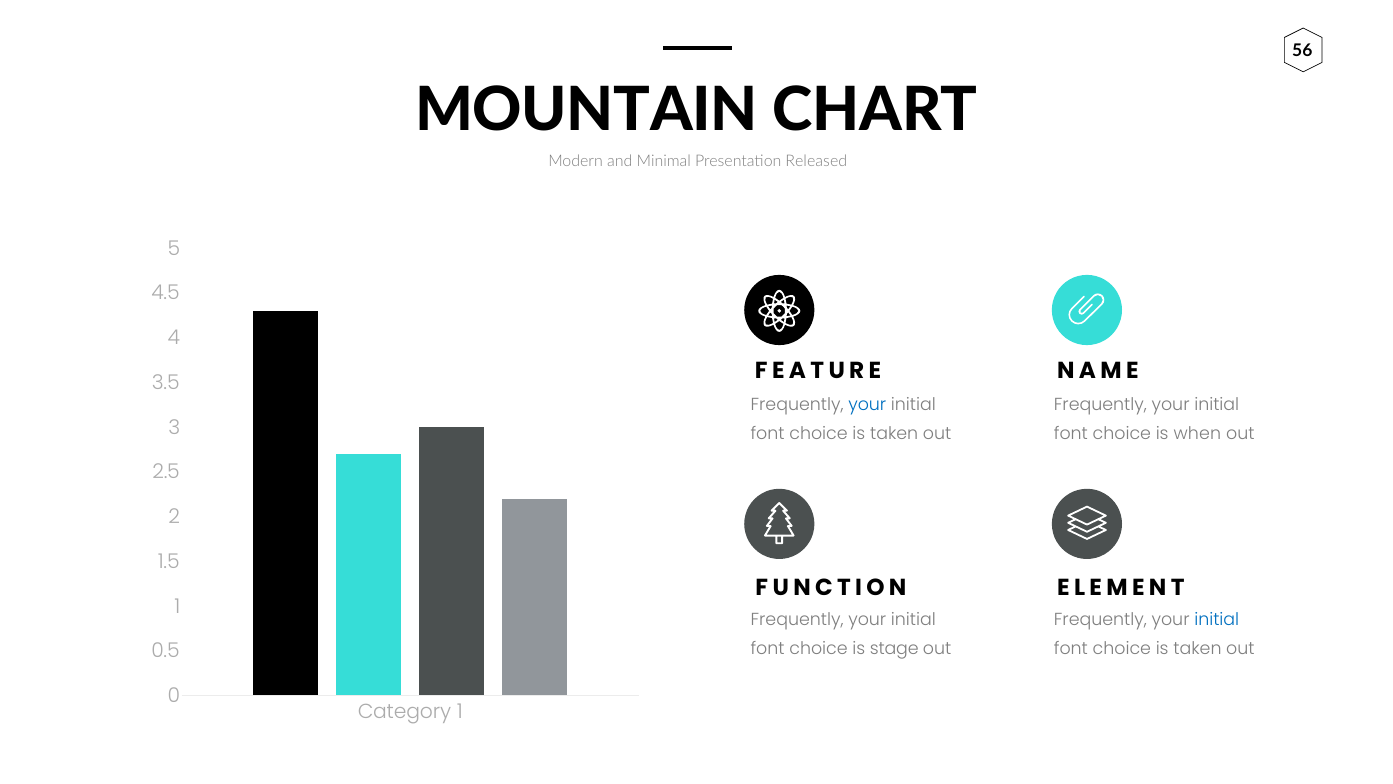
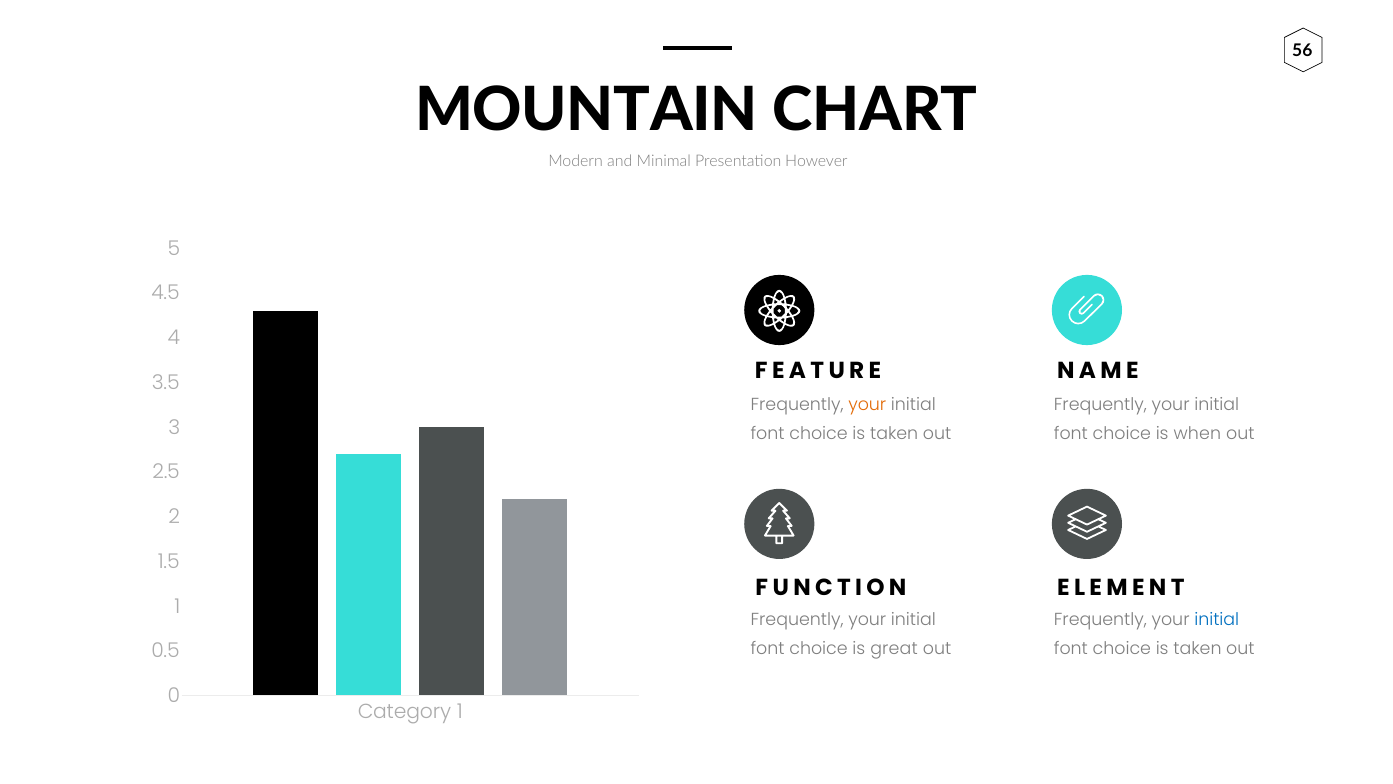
Released: Released -> However (816, 161)
your colour: blue -> orange (867, 405)
stage: stage -> great (894, 649)
